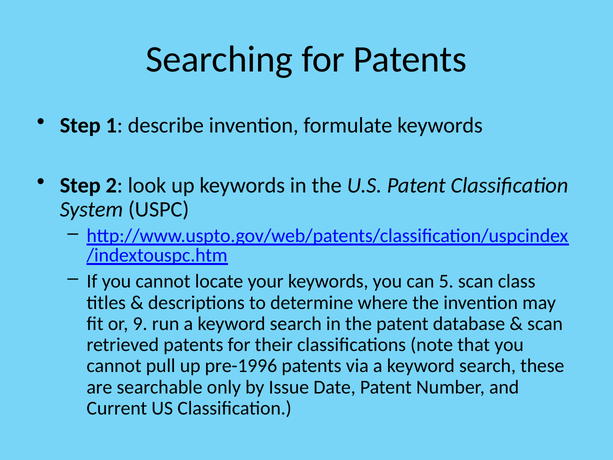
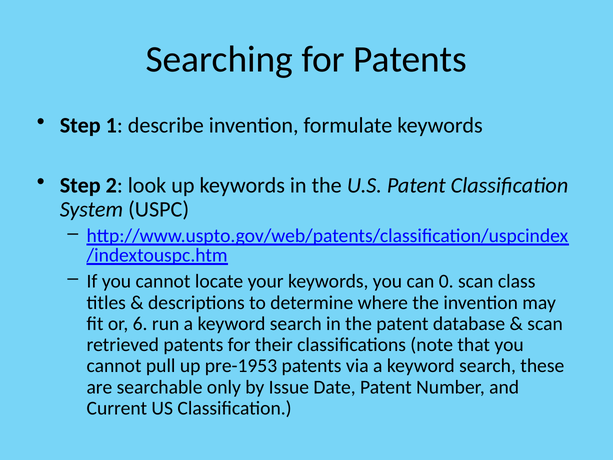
5: 5 -> 0 (446, 281)
9: 9 -> 6 (140, 324)
pre-1996: pre-1996 -> pre-1953 (241, 366)
